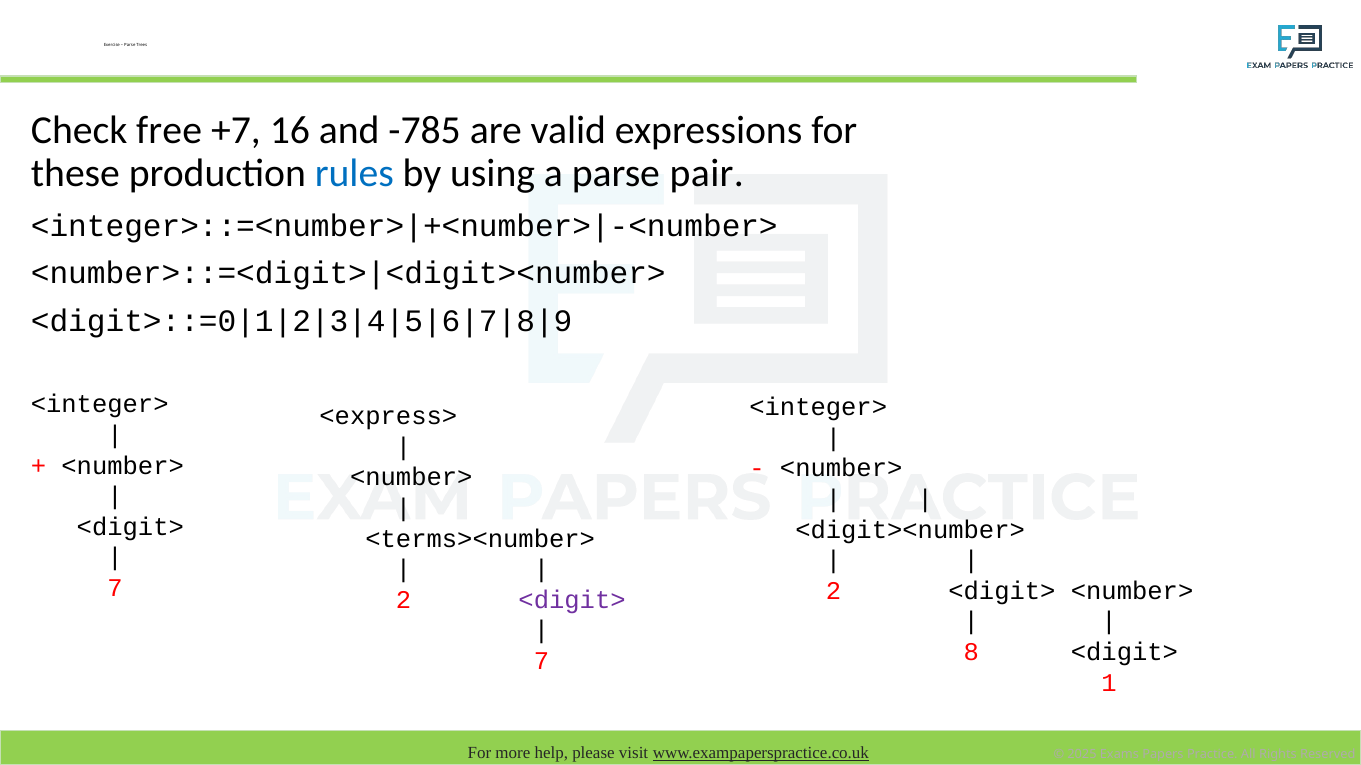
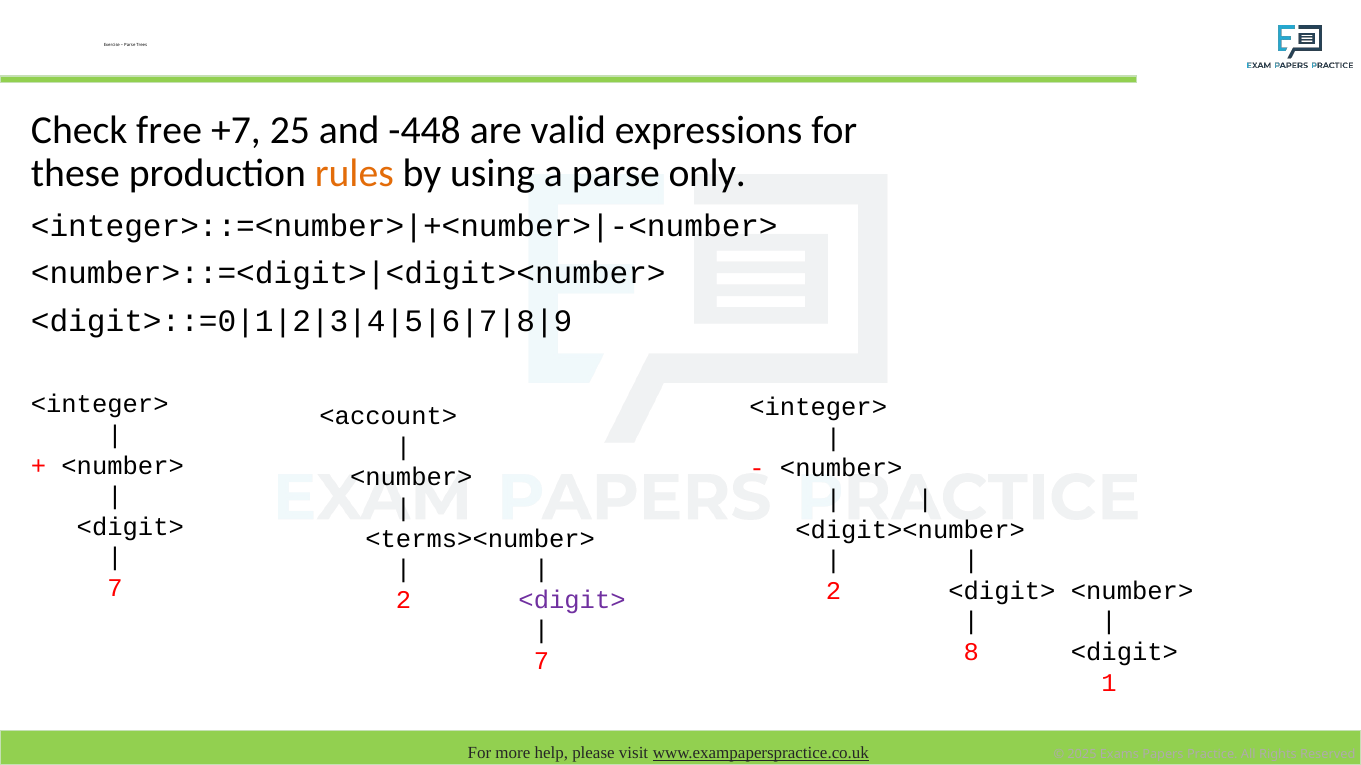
16: 16 -> 25 (290, 131)
-785: -785 -> -448 (425, 131)
rules colour: blue -> orange (354, 174)
pair: pair -> only (707, 174)
<express>: <express> -> <account> (388, 417)
